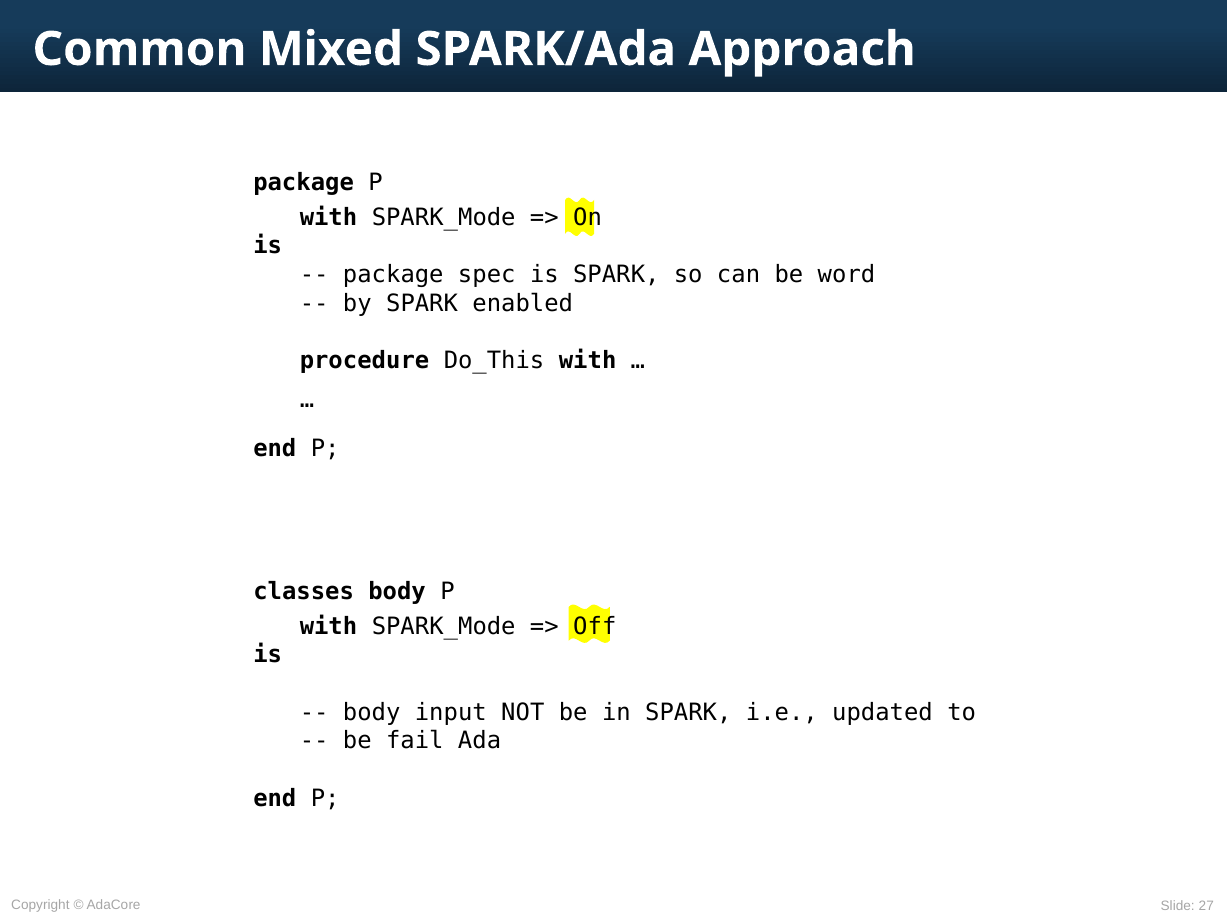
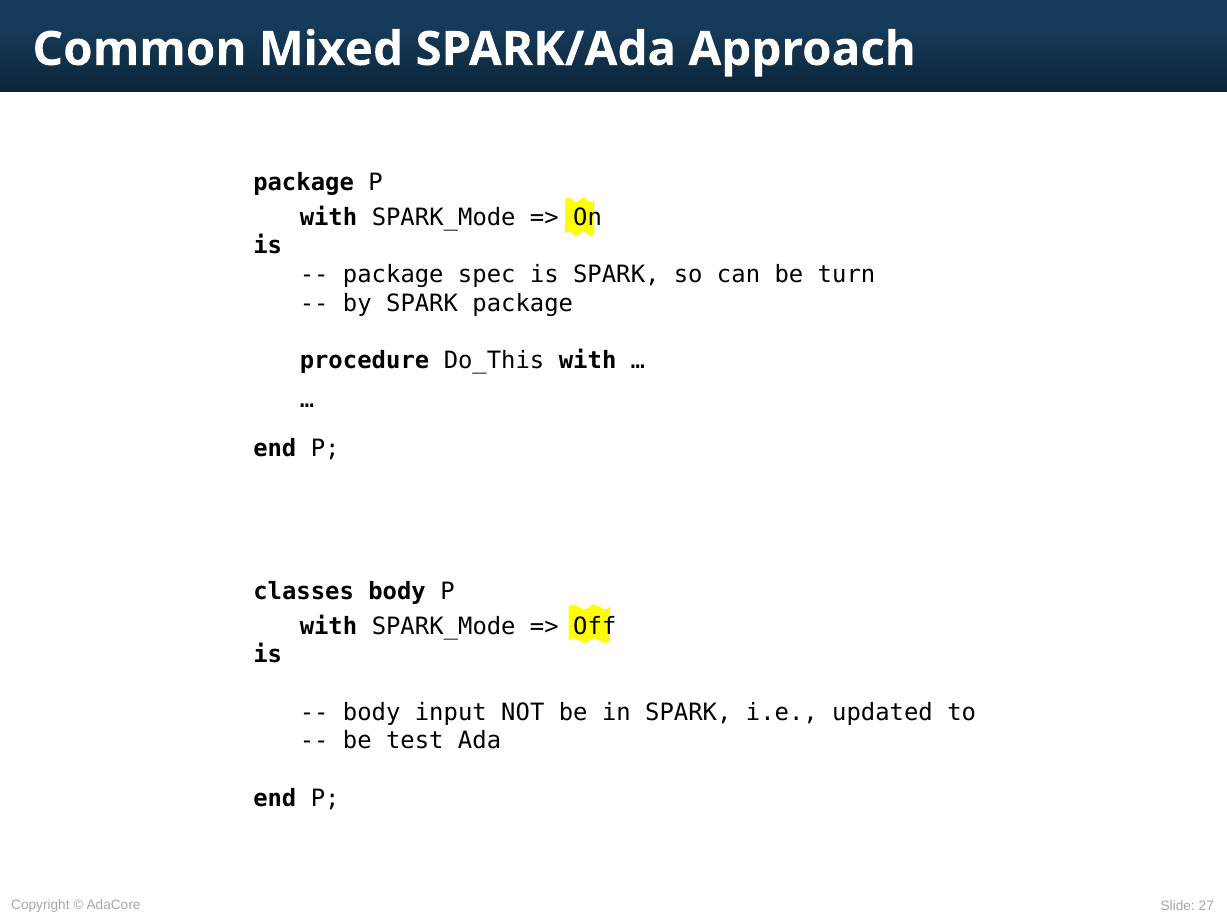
word: word -> turn (846, 275)
SPARK enabled: enabled -> package (523, 303)
fail: fail -> test (415, 741)
